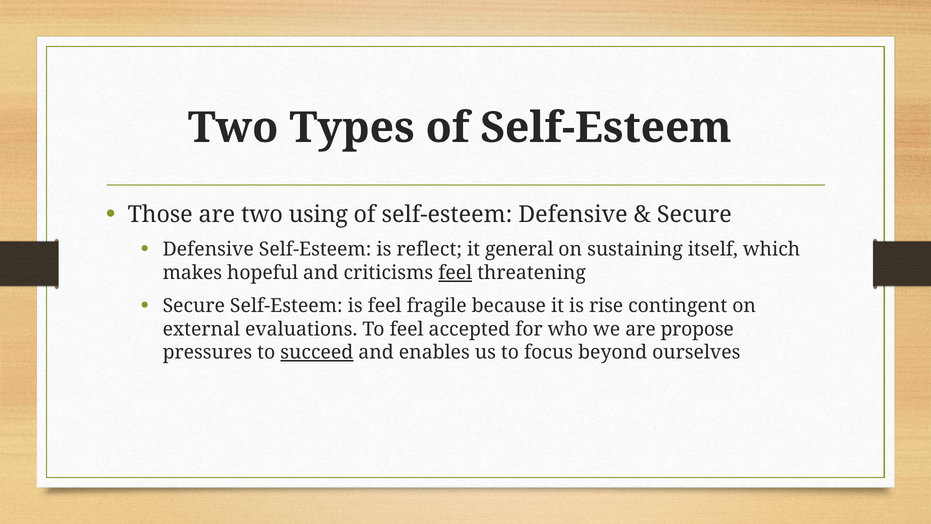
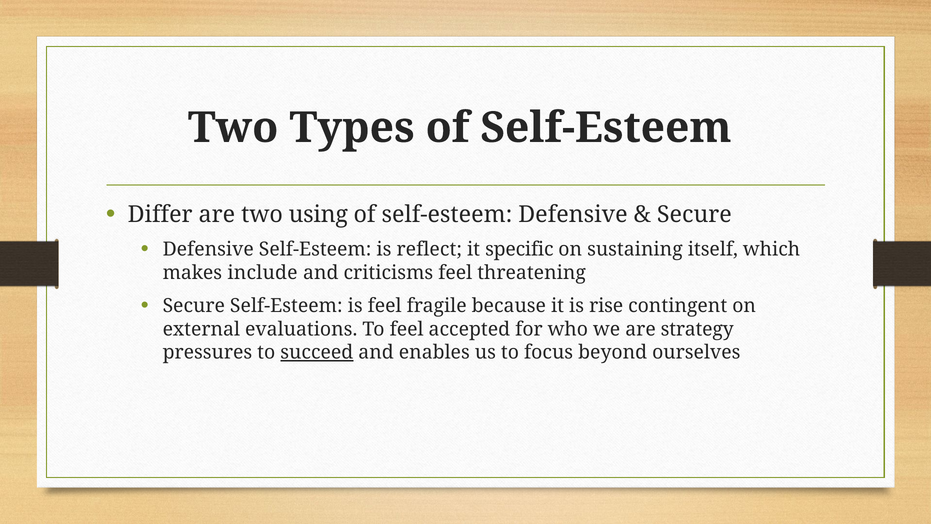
Those: Those -> Differ (160, 214)
general: general -> specific (519, 249)
hopeful: hopeful -> include (263, 273)
feel underline: present -> none (455, 273)
propose: propose -> strategy (697, 329)
